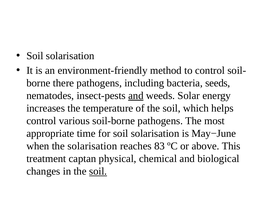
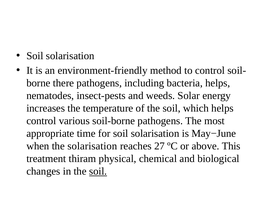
bacteria seeds: seeds -> helps (218, 83)
and underline: present -> none (136, 96)
83: 83 -> 27 (159, 146)
captan: captan -> thiram (82, 159)
